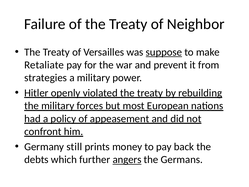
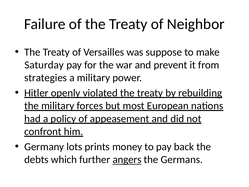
suppose underline: present -> none (164, 52)
Retaliate: Retaliate -> Saturday (44, 65)
still: still -> lots (74, 147)
